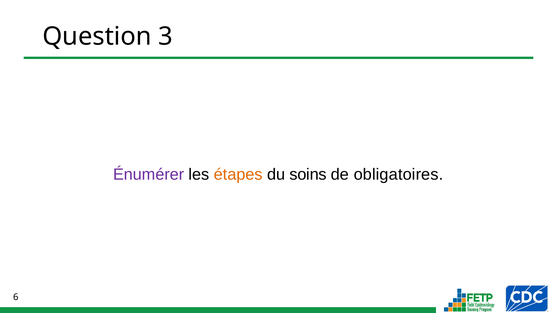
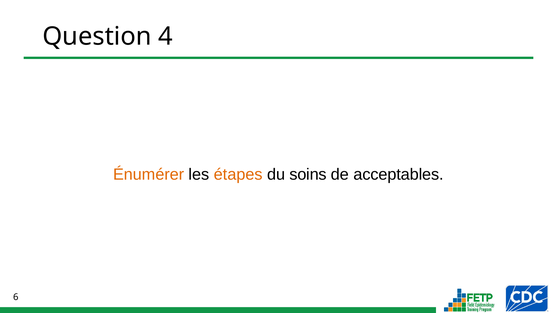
3: 3 -> 4 (166, 37)
Énumérer colour: purple -> orange (149, 175)
obligatoires: obligatoires -> acceptables (399, 175)
